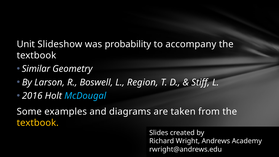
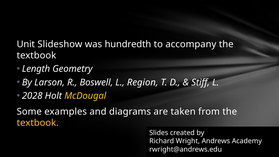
probability: probability -> hundredth (128, 44)
Similar: Similar -> Length (36, 69)
2016: 2016 -> 2028 (32, 96)
McDougal colour: light blue -> yellow (85, 96)
